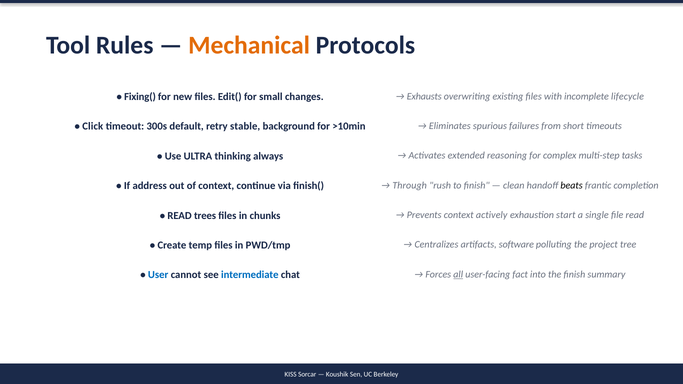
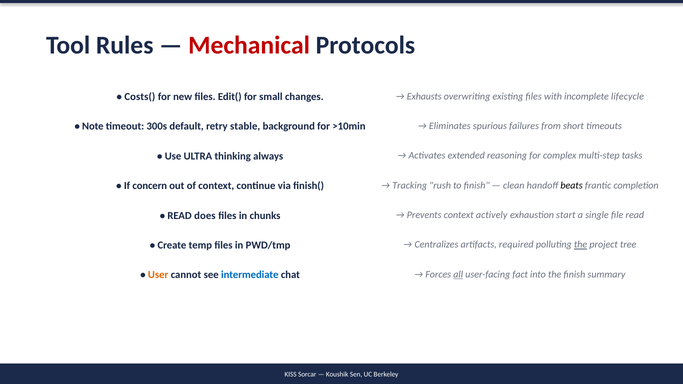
Mechanical colour: orange -> red (249, 45)
Fixing(: Fixing( -> Costs( (140, 97)
Click: Click -> Note (93, 126)
address: address -> concern (150, 186)
Through: Through -> Tracking (410, 185)
trees: trees -> does (205, 216)
software: software -> required (516, 245)
the underline: none -> present (581, 245)
User colour: blue -> orange (158, 275)
